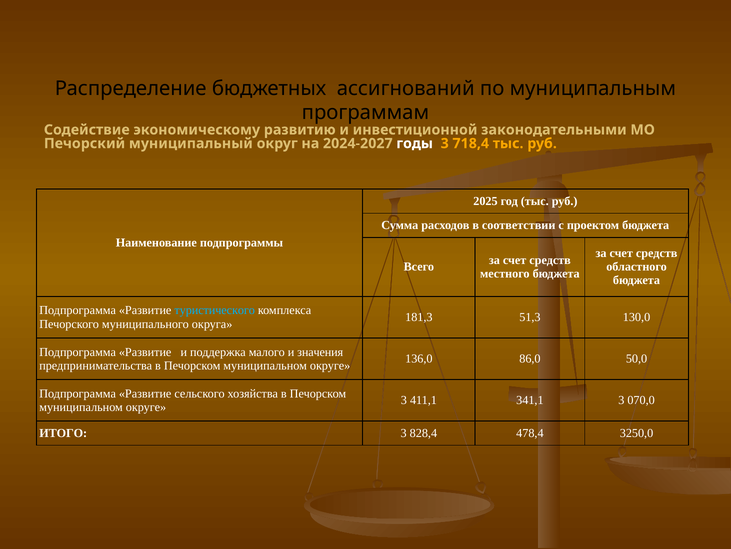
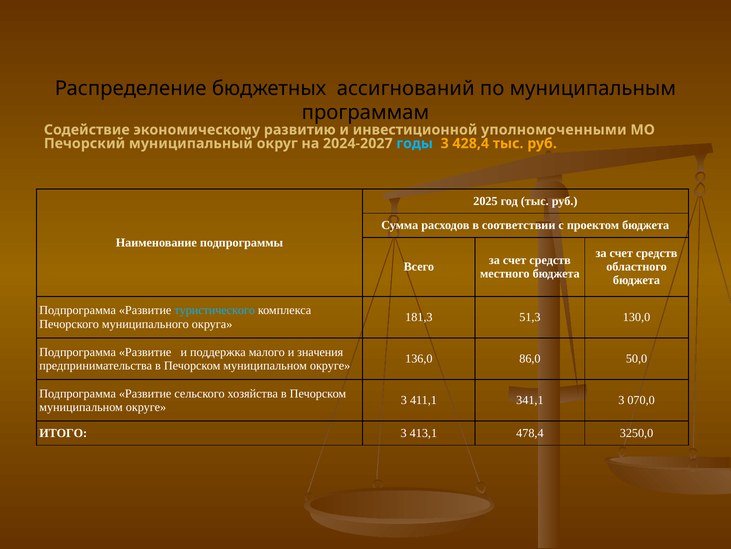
законодательными: законодательными -> уполномоченными (554, 130)
годы colour: white -> light blue (415, 143)
718,4: 718,4 -> 428,4 (471, 143)
828,4: 828,4 -> 413,1 (423, 433)
